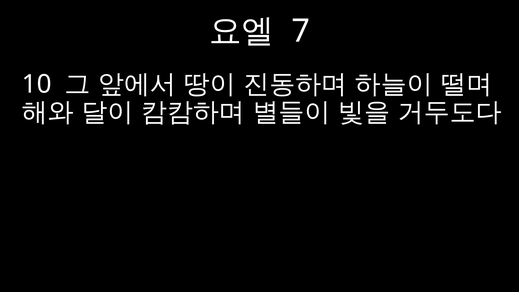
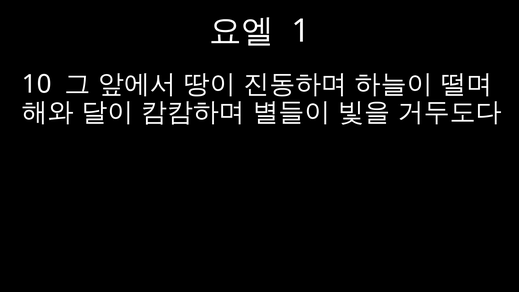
7: 7 -> 1 (301, 31)
